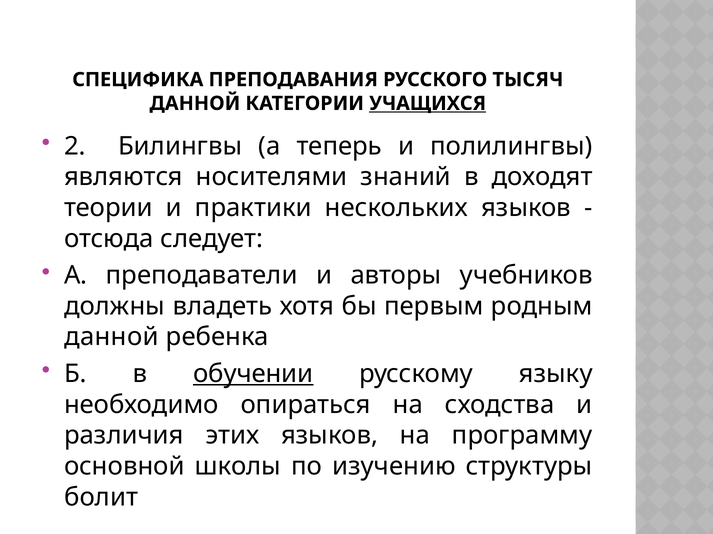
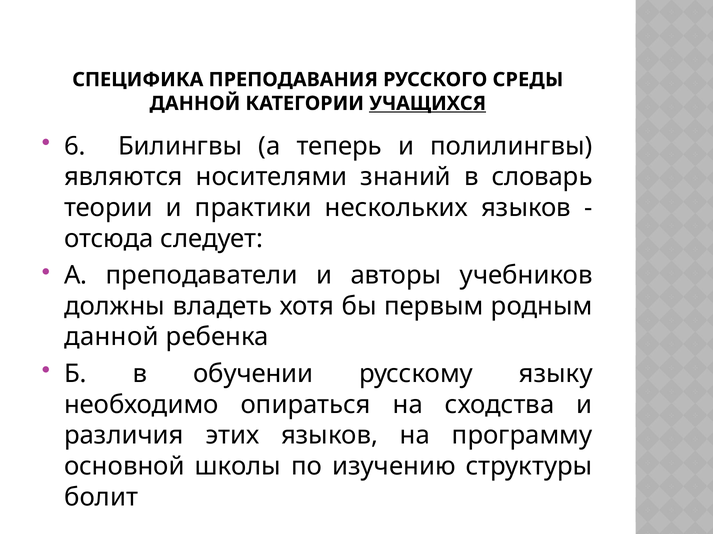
ТЫСЯЧ: ТЫСЯЧ -> СРЕДЫ (528, 80)
2: 2 -> 6 (75, 146)
доходят: доходят -> словарь (542, 177)
обучении underline: present -> none (253, 374)
